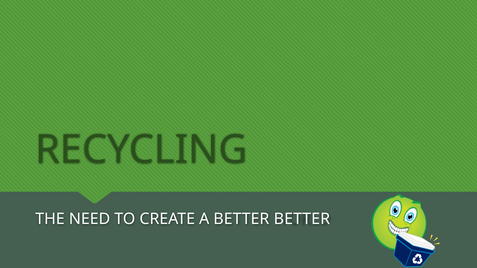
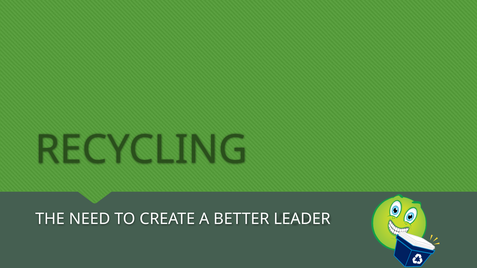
BETTER BETTER: BETTER -> LEADER (302, 219)
